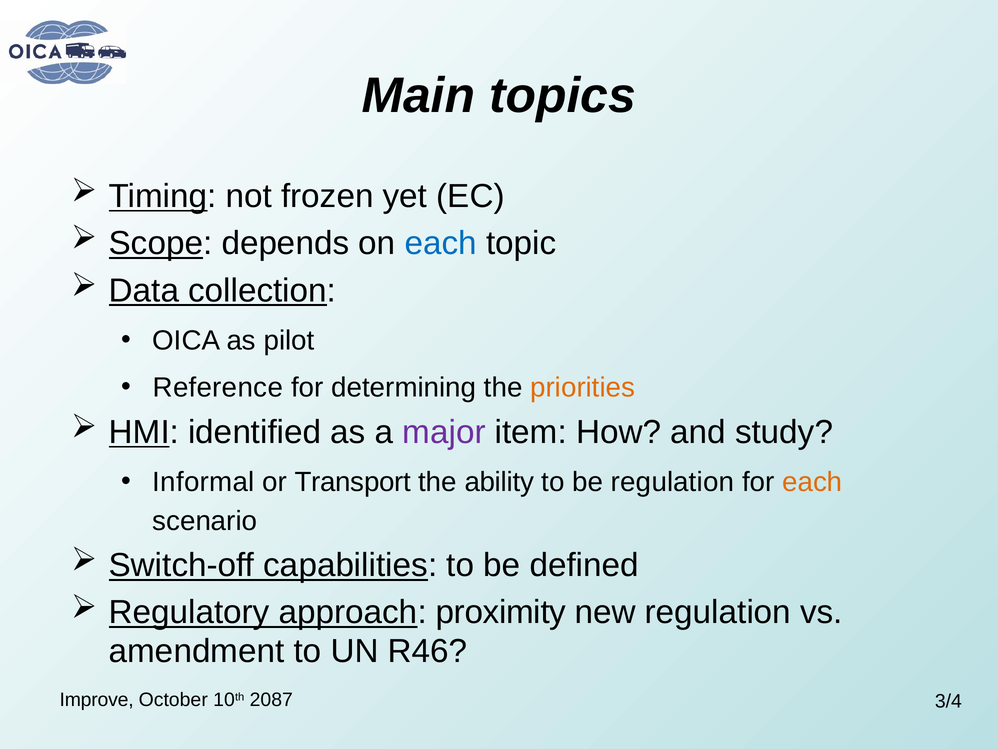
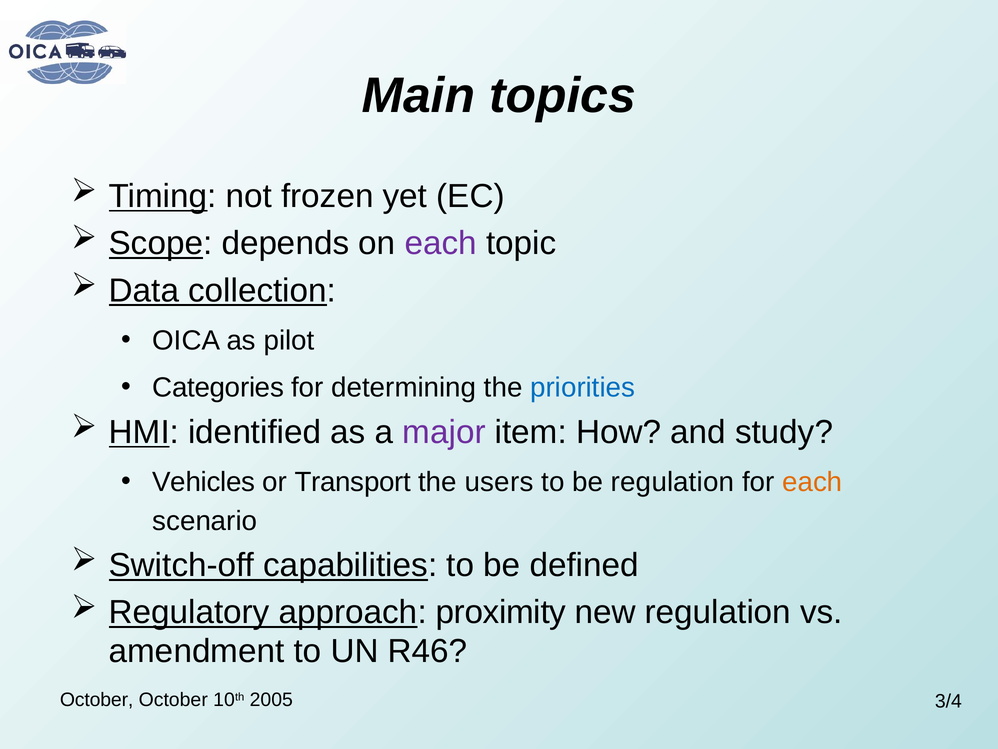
each colour: blue -> purple (441, 243)
Reference: Reference -> Categories (218, 388)
priorities colour: orange -> blue (583, 388)
Informal: Informal -> Vehicles (204, 482)
ability: ability -> users (499, 482)
Improve: Improve -> October (97, 700)
2087: 2087 -> 2005 (271, 700)
